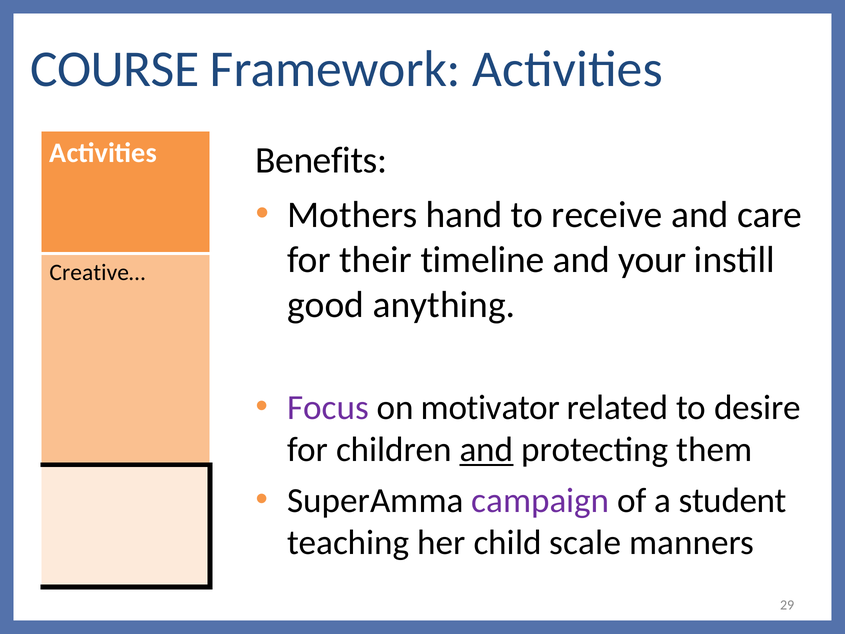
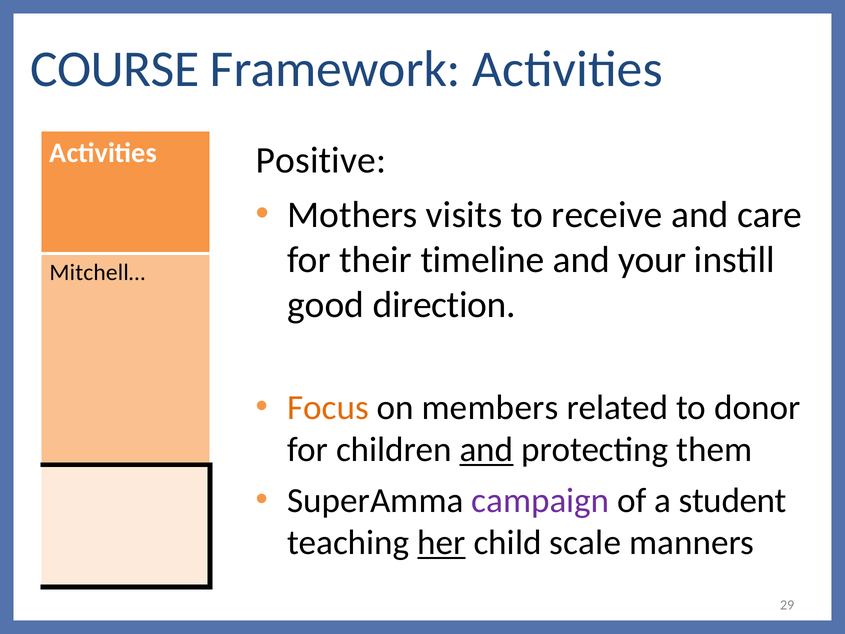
Benefits: Benefits -> Positive (321, 160)
hand: hand -> visits (464, 215)
Creative…: Creative… -> Mitchell… (97, 272)
anything: anything -> direction (444, 305)
Focus colour: purple -> orange (328, 407)
motivator: motivator -> members (490, 407)
desire: desire -> donor (757, 407)
her underline: none -> present (442, 543)
